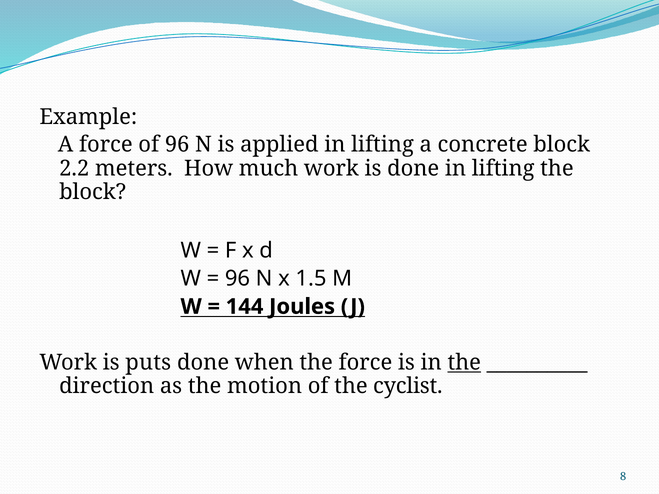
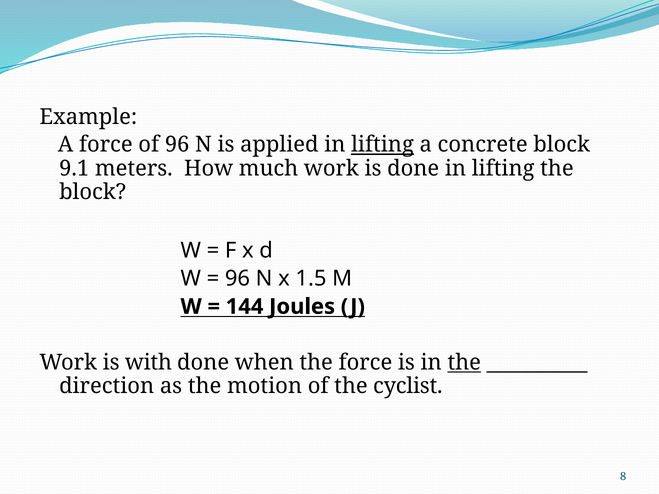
lifting underline: none -> present (383, 145)
2.2: 2.2 -> 9.1 (74, 168)
puts: puts -> with (148, 363)
